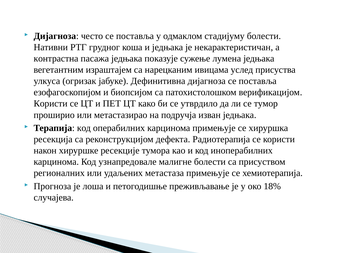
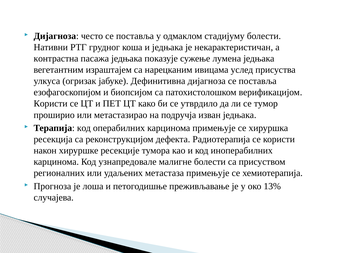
18%: 18% -> 13% (272, 186)
